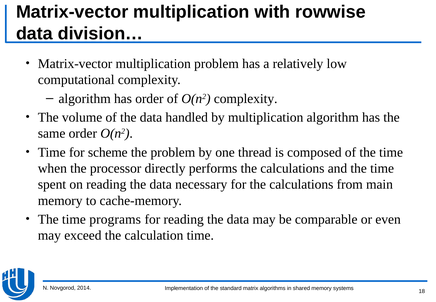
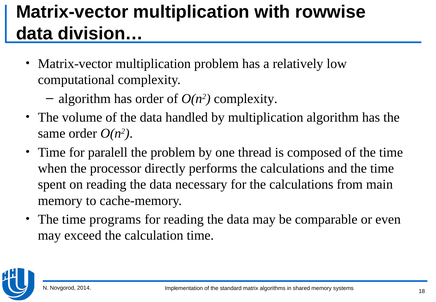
scheme: scheme -> paralell (108, 152)
